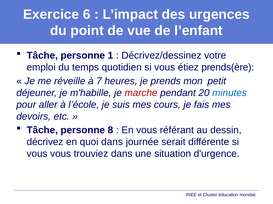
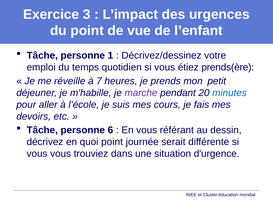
6: 6 -> 3 (87, 14)
marche colour: red -> purple (141, 93)
8: 8 -> 6 (110, 131)
quoi dans: dans -> point (112, 142)
